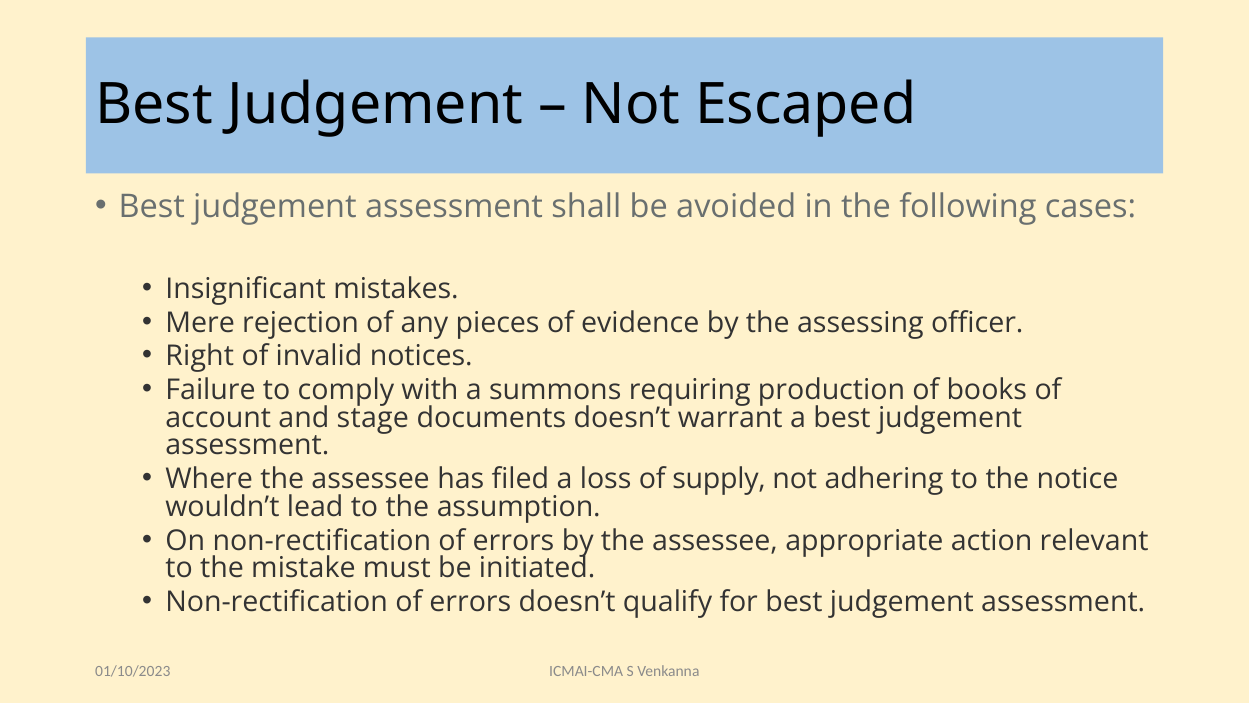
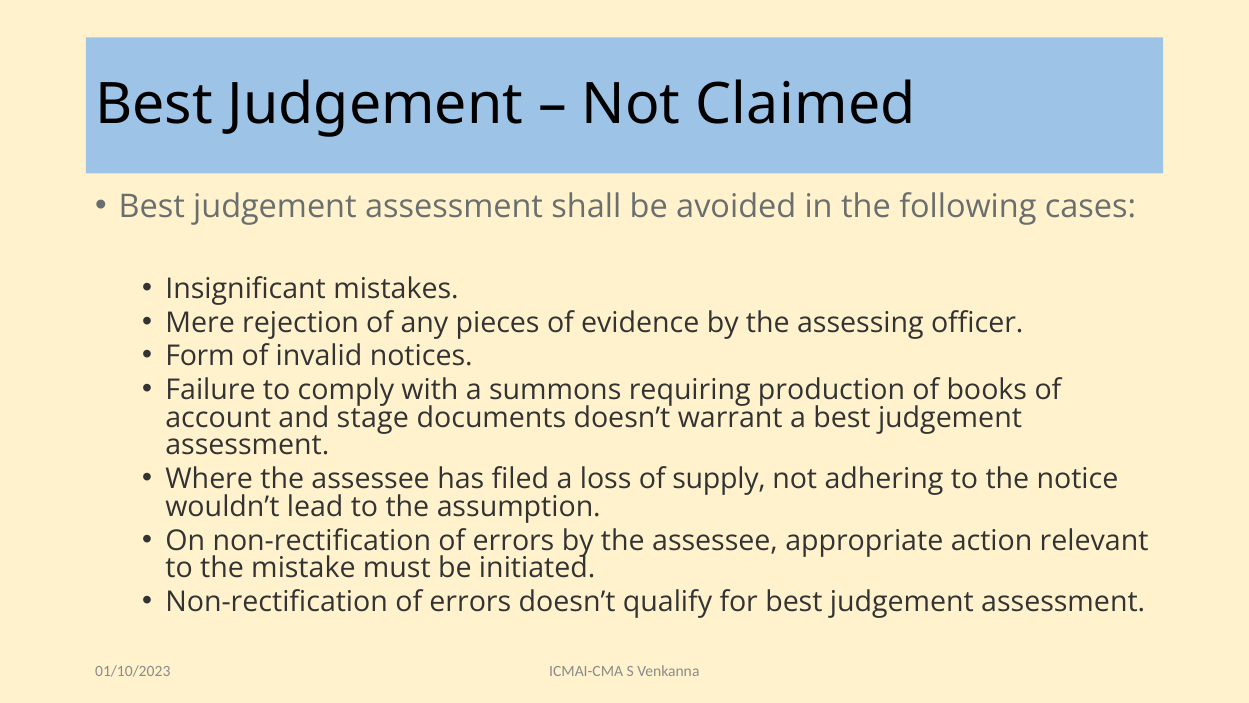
Escaped: Escaped -> Claimed (806, 105)
Right: Right -> Form (200, 356)
